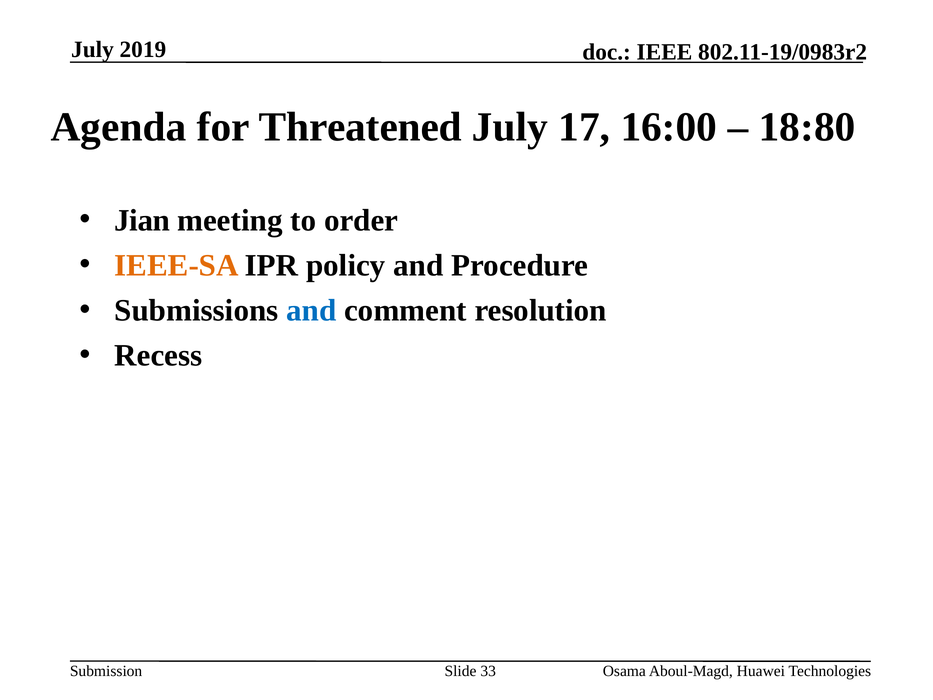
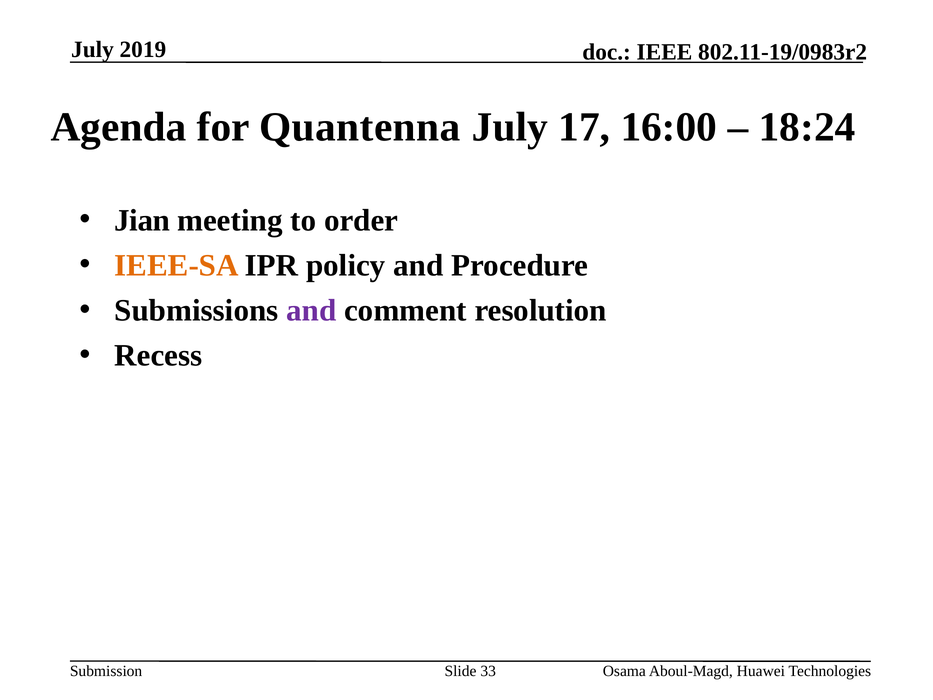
Threatened: Threatened -> Quantenna (360, 127)
18:80: 18:80 -> 18:24 (807, 127)
and colour: blue -> purple (311, 310)
